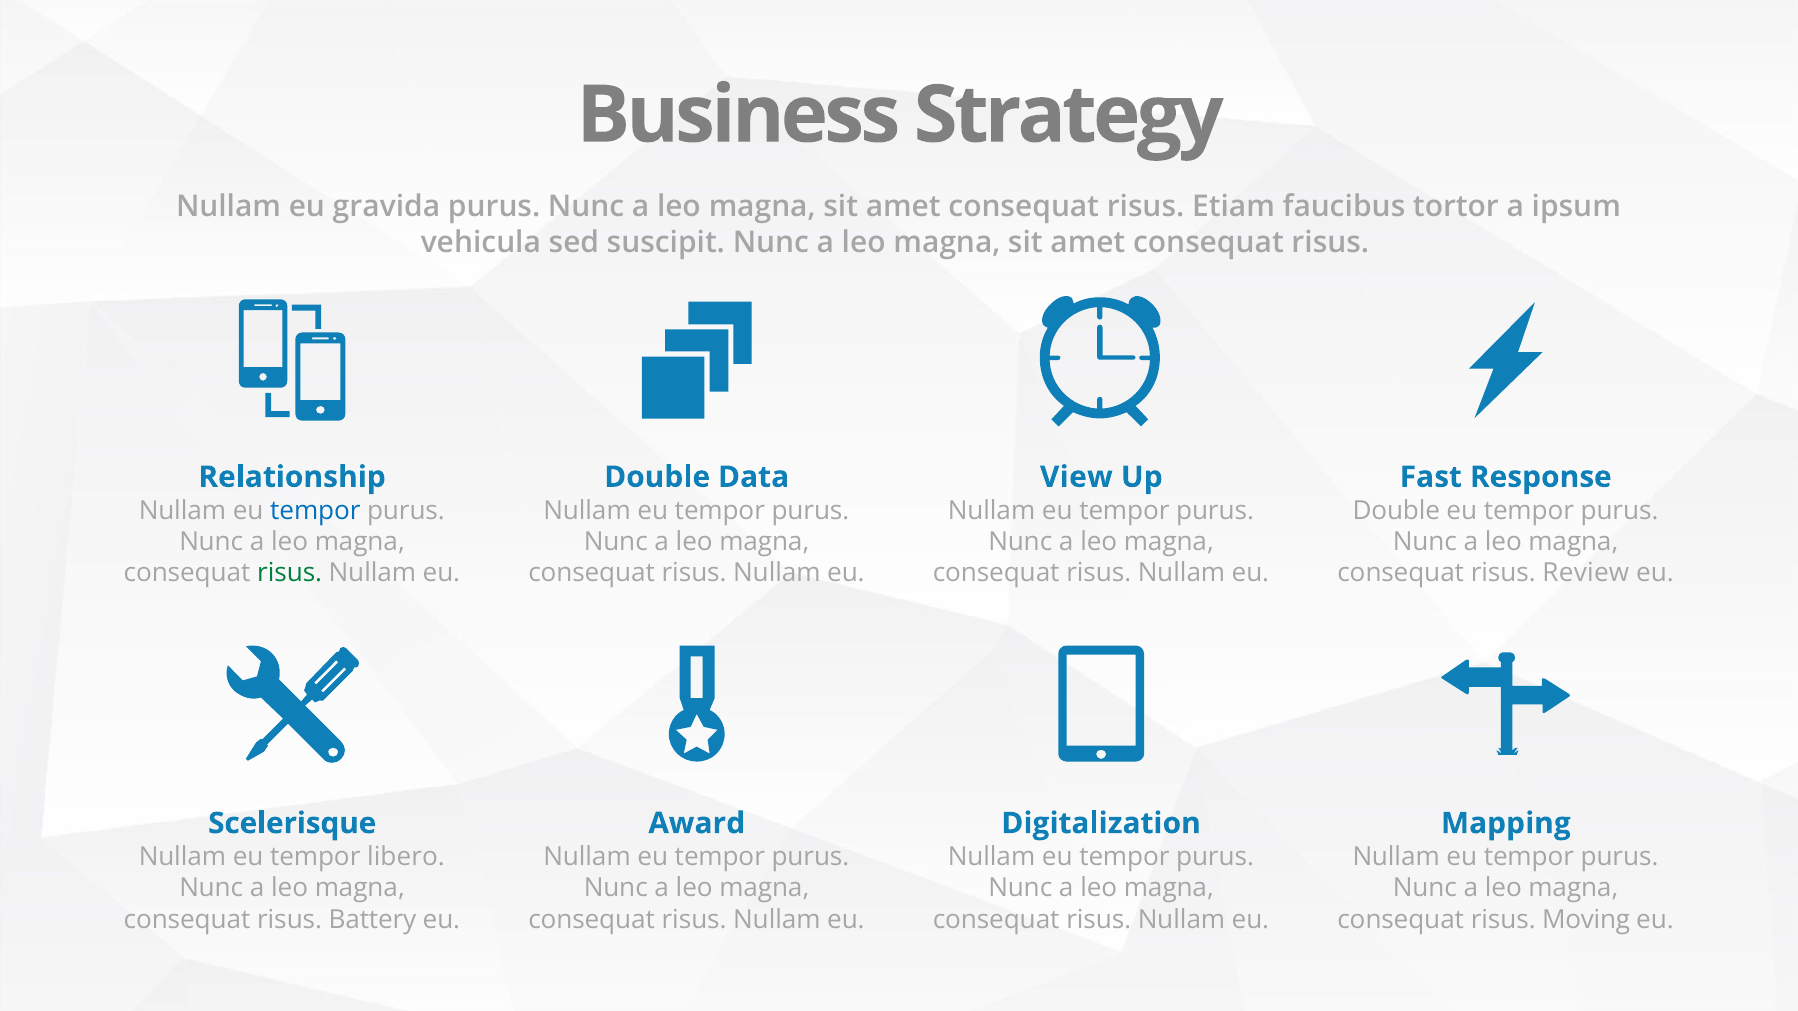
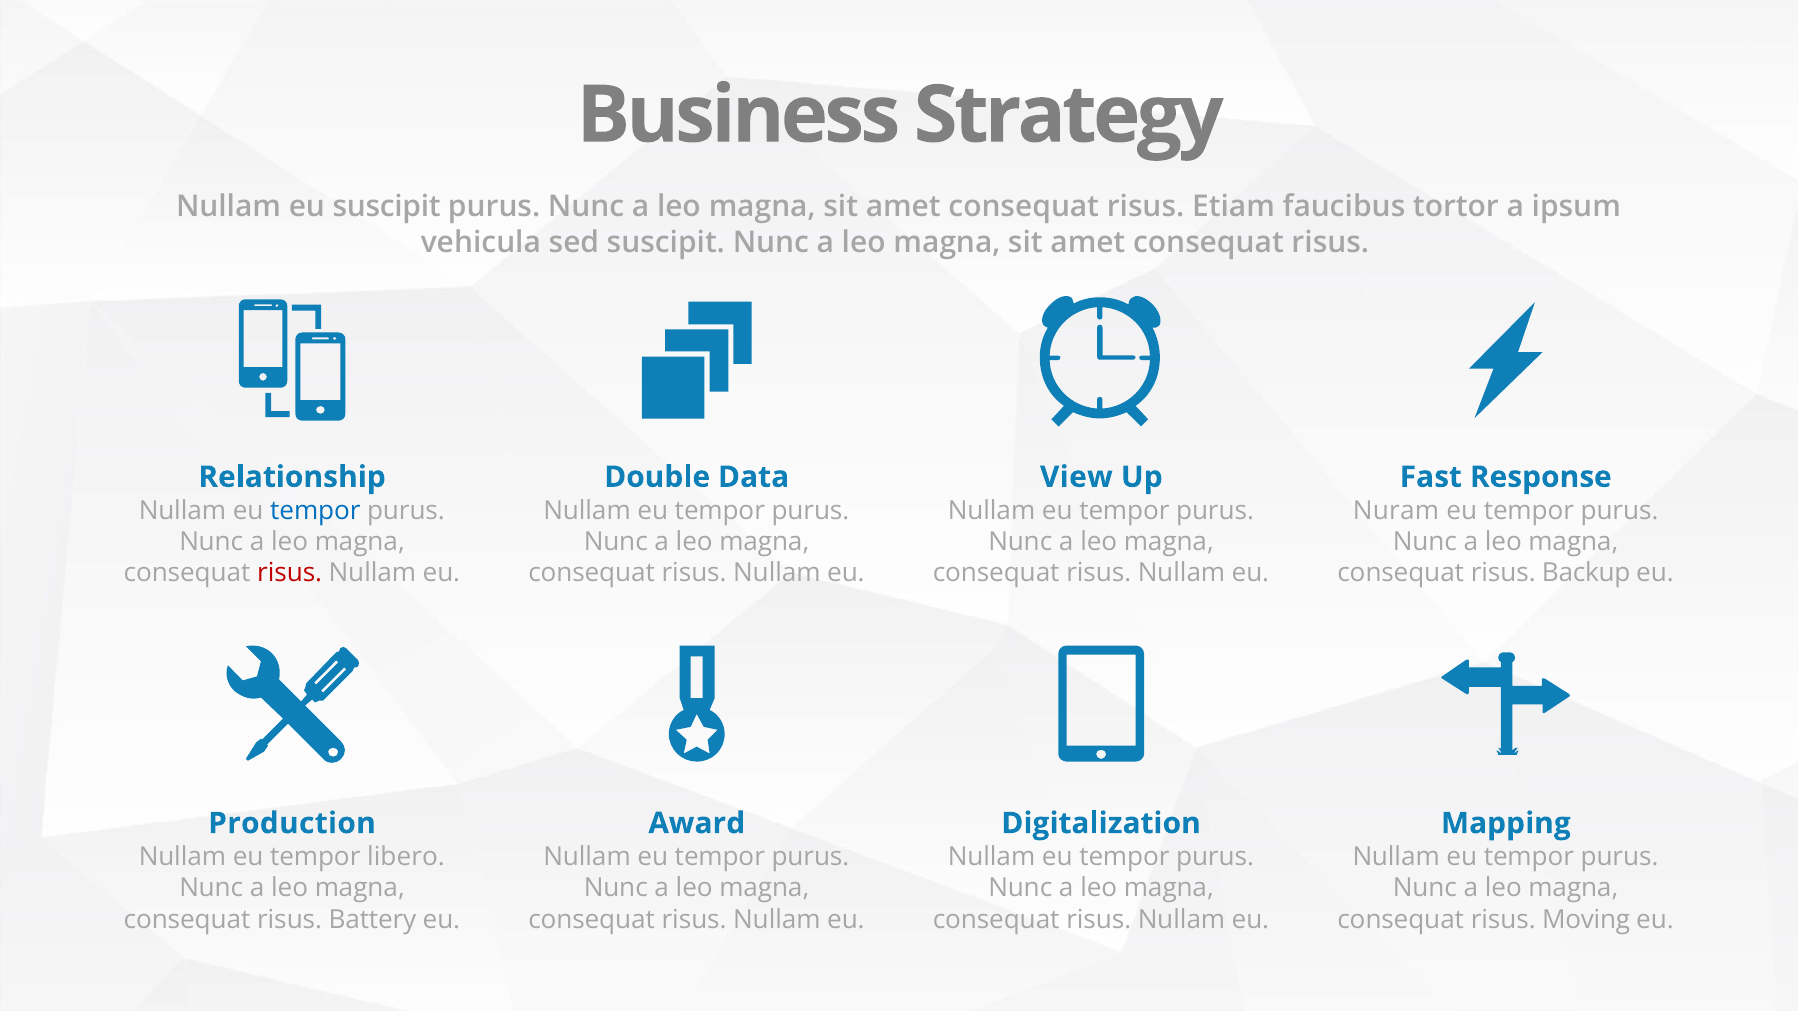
eu gravida: gravida -> suscipit (387, 207)
Double: Double -> Nuram (1396, 511)
risus colour: green -> red (290, 574)
Review: Review -> Backup (1586, 574)
Scelerisque: Scelerisque -> Production (292, 824)
